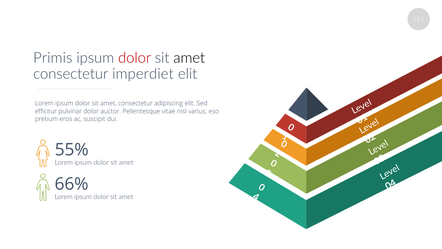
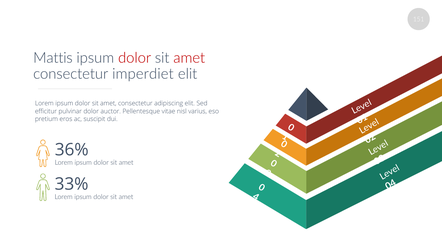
Primis: Primis -> Mattis (53, 58)
amet colour: black -> red (189, 58)
55%: 55% -> 36% (72, 150)
66%: 66% -> 33% (72, 184)
